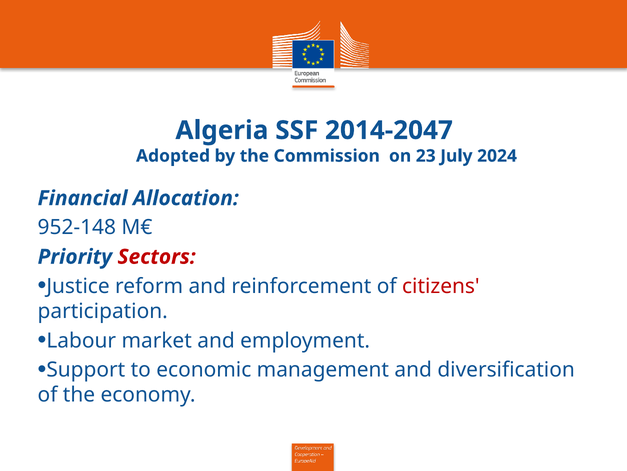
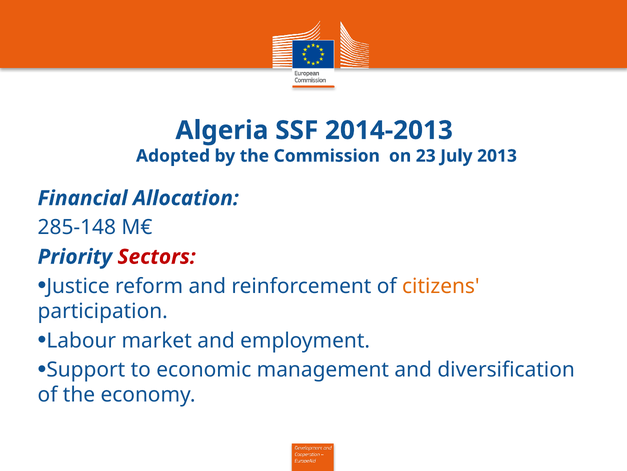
2014-2047: 2014-2047 -> 2014-2013 (389, 130)
2024: 2024 -> 2013 (497, 156)
952-148: 952-148 -> 285-148 (77, 227)
citizens colour: red -> orange (441, 286)
